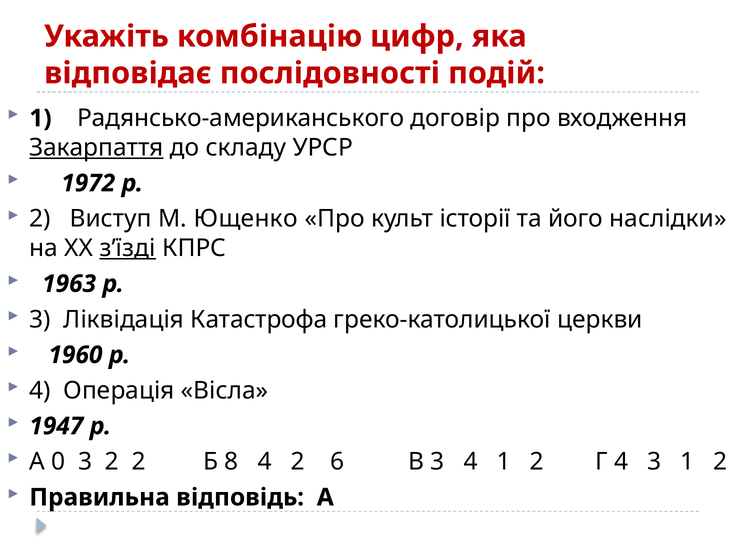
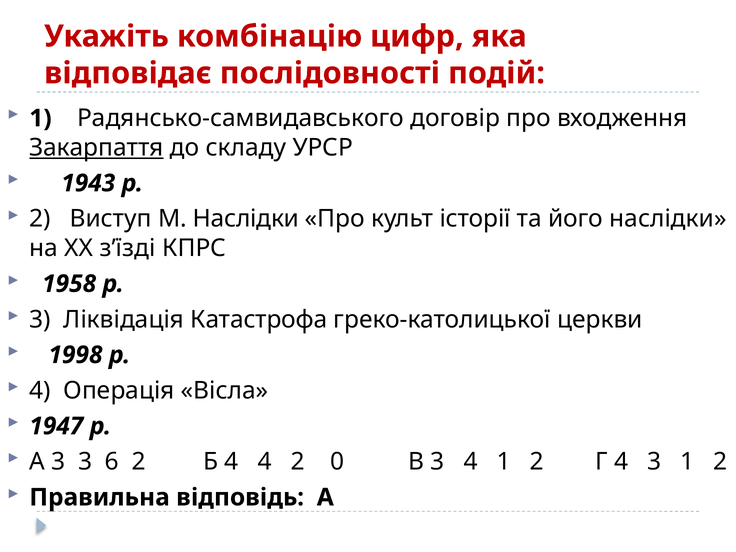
Радянсько-американського: Радянсько-американського -> Радянсько-самвидавського (241, 118)
1972: 1972 -> 1943 (88, 183)
М Ющенко: Ющенко -> Наслідки (246, 219)
з’їзді underline: present -> none (128, 248)
1963: 1963 -> 1958 (69, 284)
1960: 1960 -> 1998 (75, 355)
А 0: 0 -> 3 (58, 462)
3 2: 2 -> 6 (112, 462)
Б 8: 8 -> 4 (231, 462)
6: 6 -> 0 (337, 462)
